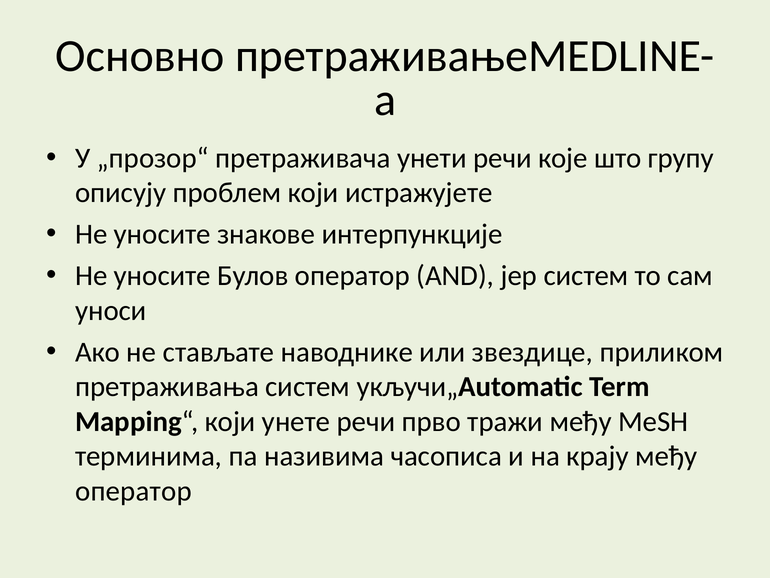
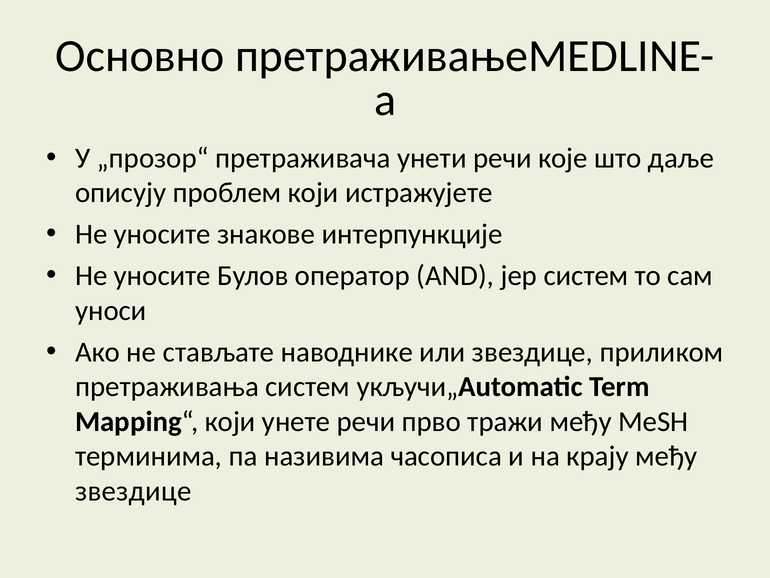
групу: групу -> даље (681, 158)
оператор: оператор -> звездице (133, 491)
